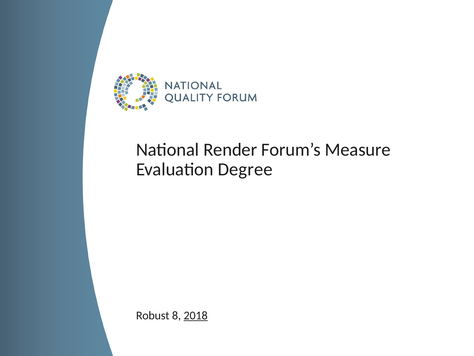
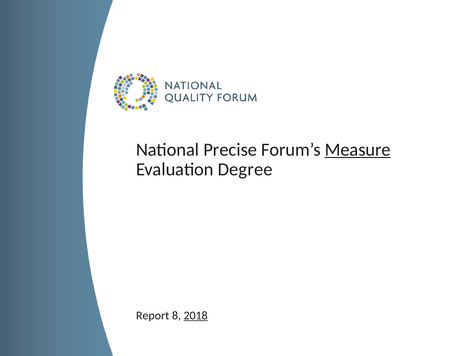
Render: Render -> Precise (230, 149)
Measure underline: none -> present (358, 149)
Robust: Robust -> Report (153, 315)
